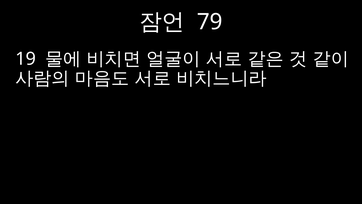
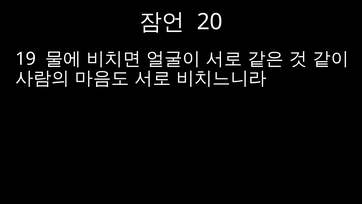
79: 79 -> 20 (210, 22)
